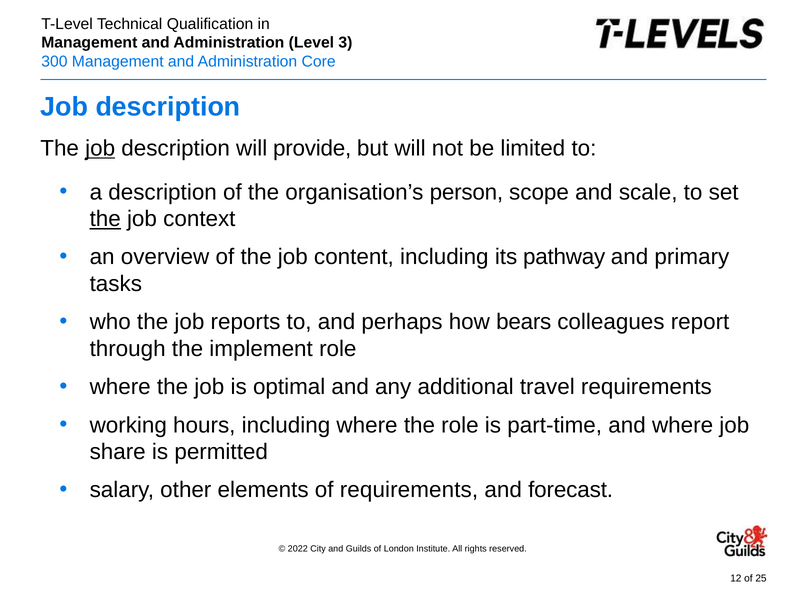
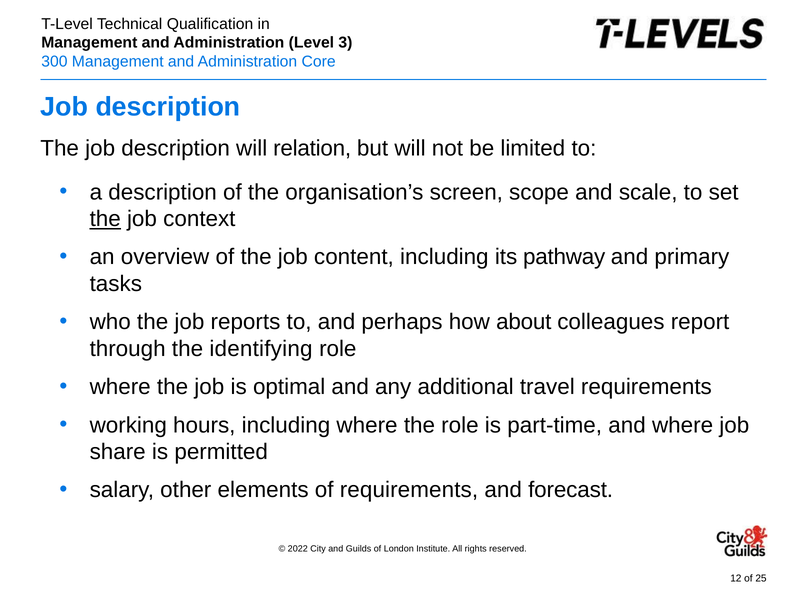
job underline: present -> none (100, 148)
provide: provide -> relation (312, 148)
person: person -> screen (466, 192)
bears: bears -> about (524, 322)
implement: implement -> identifying (261, 349)
